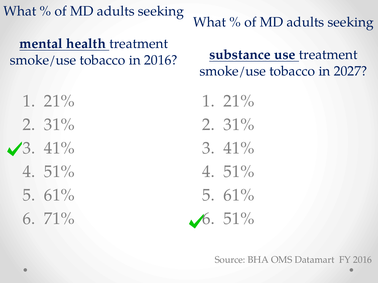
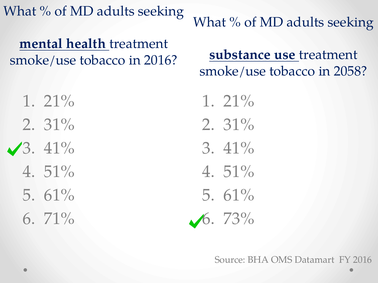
2027: 2027 -> 2058 (350, 71)
51%: 51% -> 73% (239, 219)
